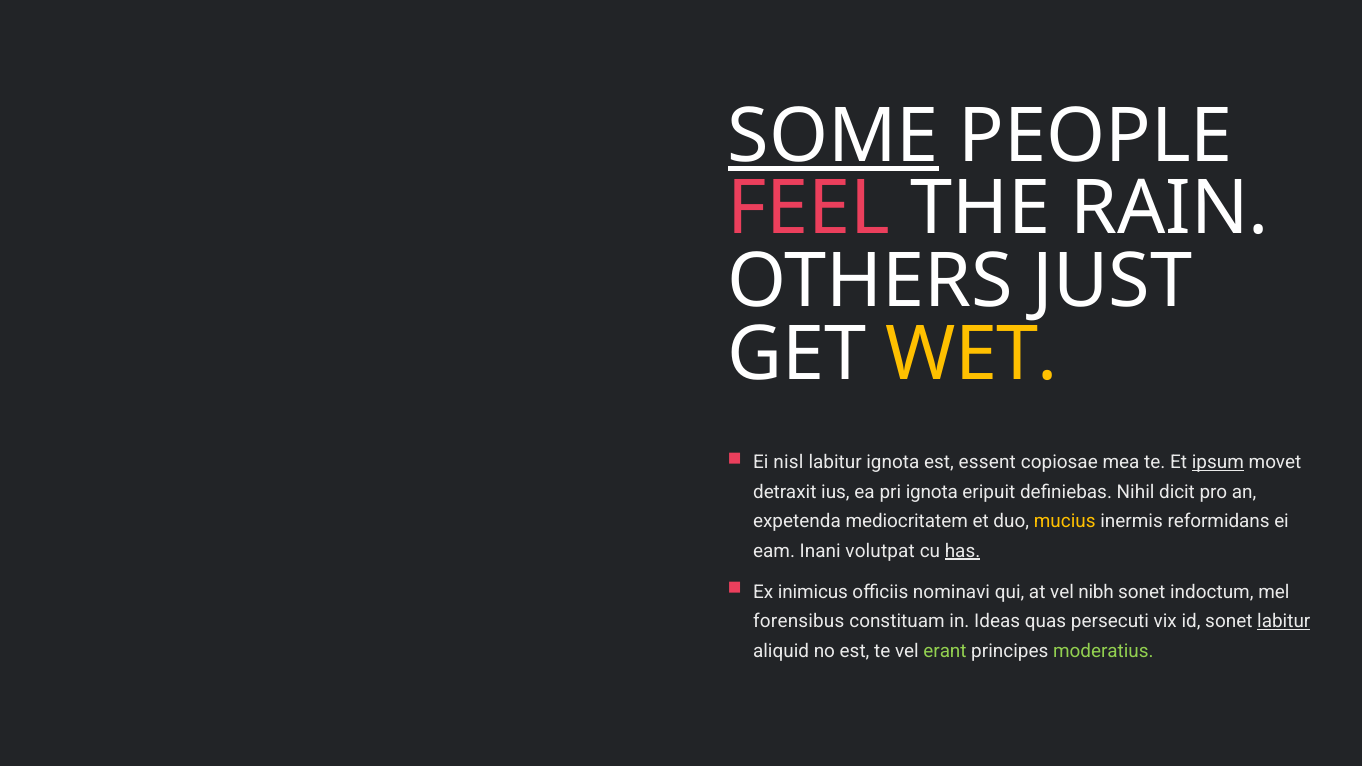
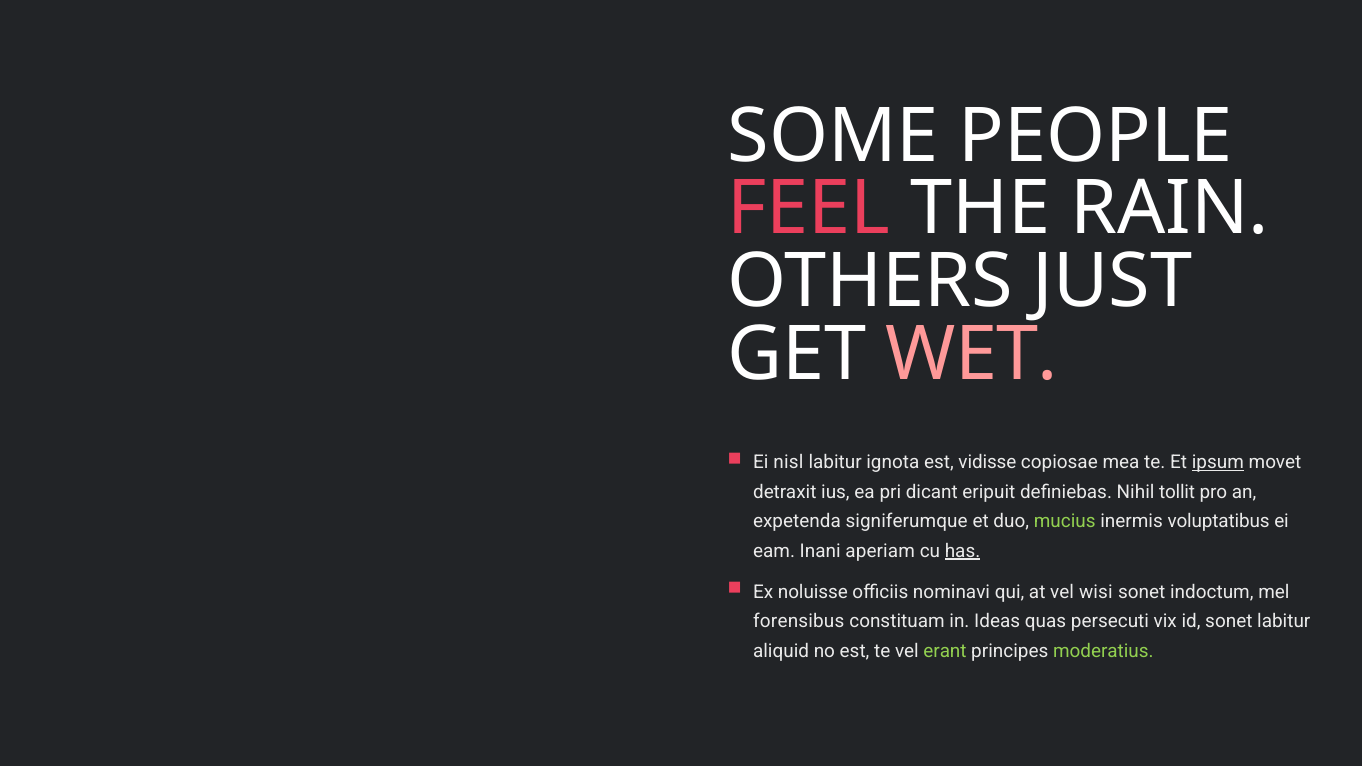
SOME underline: present -> none (833, 136)
WET colour: yellow -> pink (972, 354)
essent: essent -> vidisse (987, 462)
pri ignota: ignota -> dicant (932, 492)
dicit: dicit -> tollit (1177, 492)
mediocritatem: mediocritatem -> signiferumque (907, 521)
mucius colour: yellow -> light green (1065, 521)
reformidans: reformidans -> voluptatibus (1219, 521)
volutpat: volutpat -> aperiam (880, 551)
inimicus: inimicus -> noluisse (813, 592)
nibh: nibh -> wisi (1096, 592)
labitur underline: present -> none (1284, 621)
